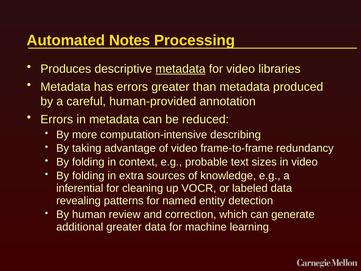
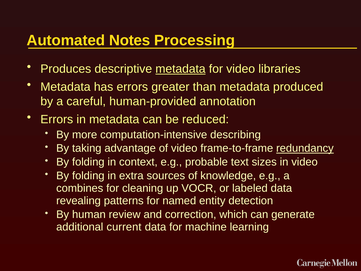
redundancy underline: none -> present (305, 148)
inferential: inferential -> combines (80, 188)
additional greater: greater -> current (124, 227)
